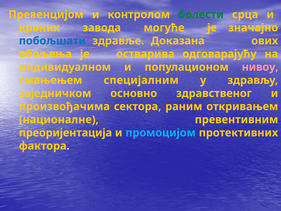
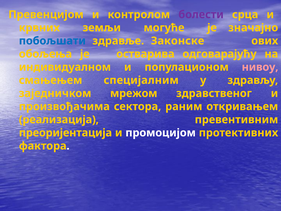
болести colour: green -> purple (201, 15)
завода: завода -> земљи (102, 28)
Доказана: Доказана -> Законске (178, 41)
основно: основно -> мрежом (134, 93)
националне: националне -> реализација (59, 120)
промоцијом colour: light blue -> white (161, 133)
